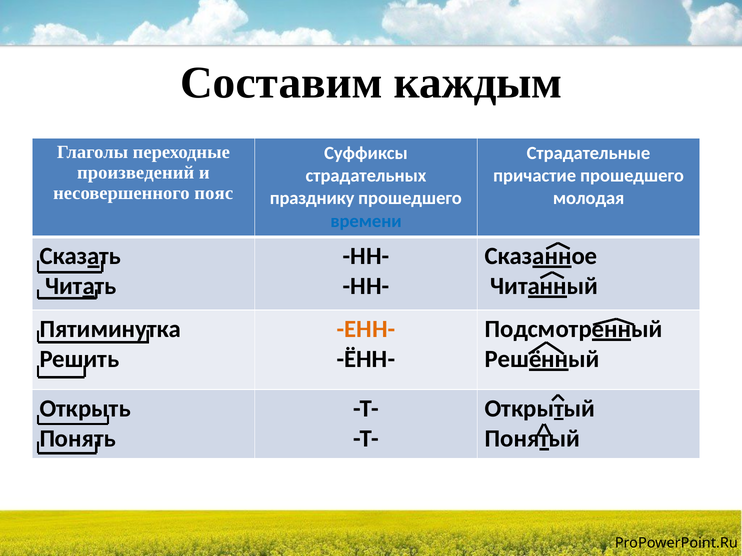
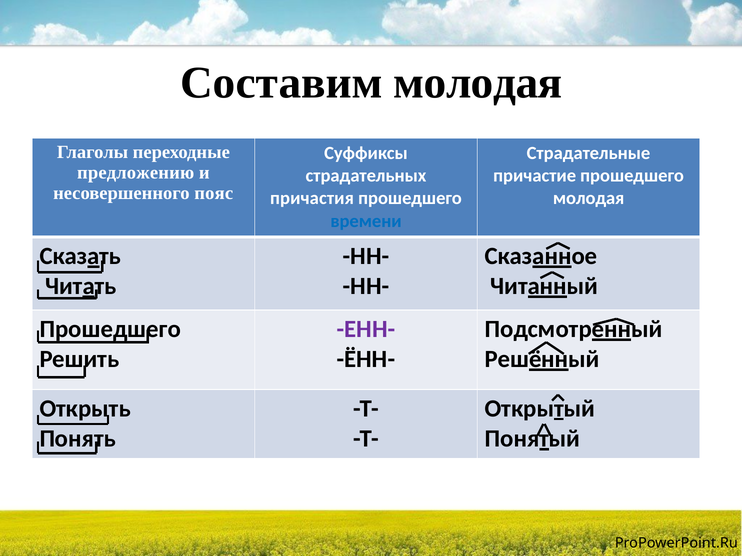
Составим каждым: каждым -> молодая (478, 83)
произведений: произведений -> предложению (136, 173)
празднику: празднику -> причастия (312, 199)
Пятиминутка: Пятиминутка -> Прошедшего (110, 329)
ЕНН- colour: orange -> purple (366, 329)
